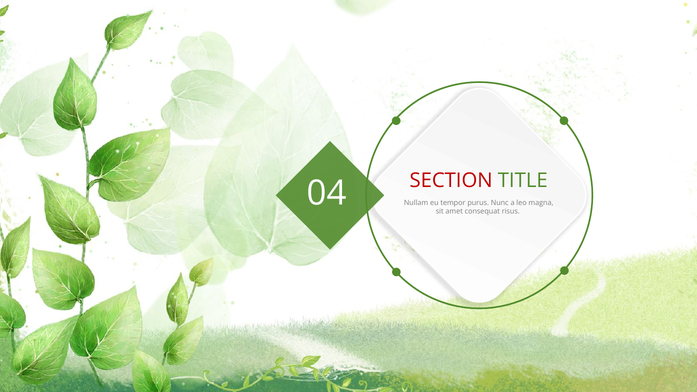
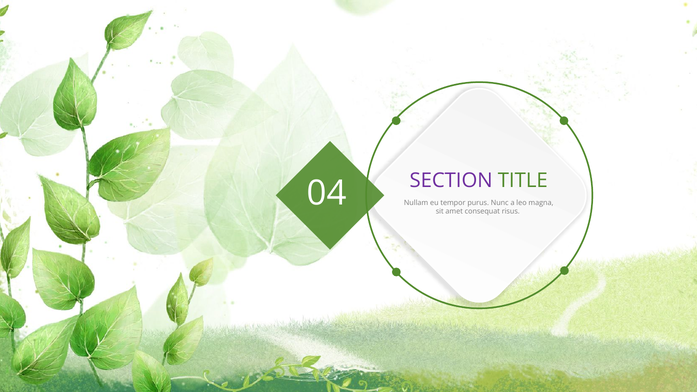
SECTION colour: red -> purple (451, 181)
